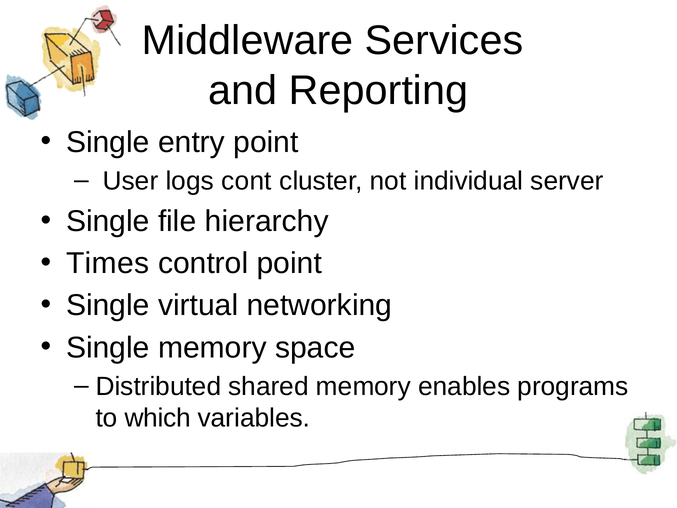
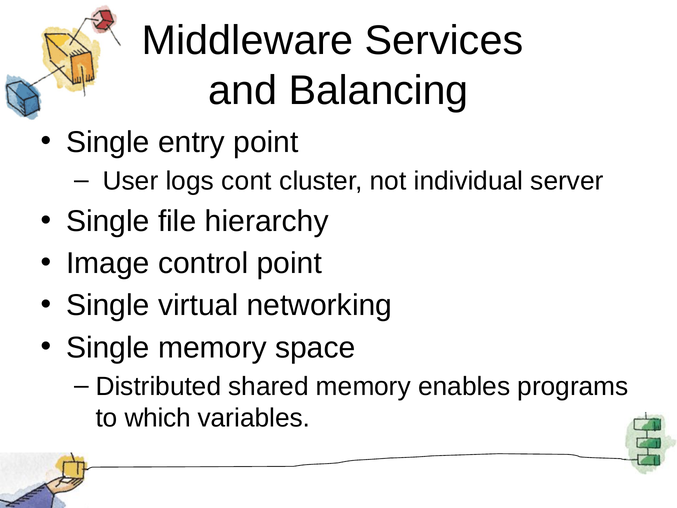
Reporting: Reporting -> Balancing (379, 90)
Times: Times -> Image (108, 263)
